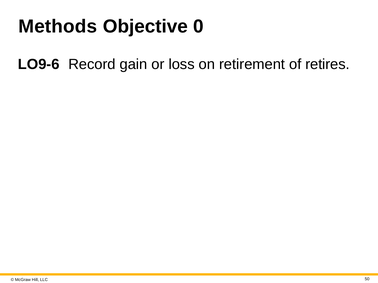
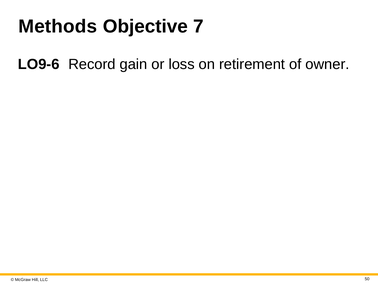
0: 0 -> 7 (198, 27)
retires: retires -> owner (327, 64)
